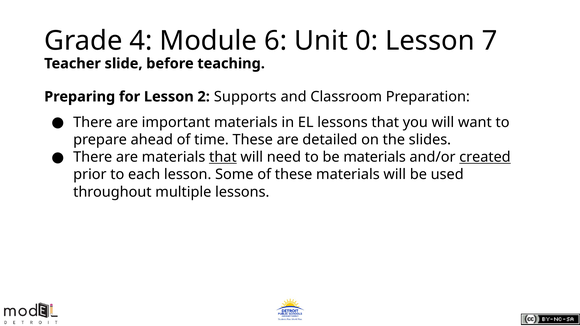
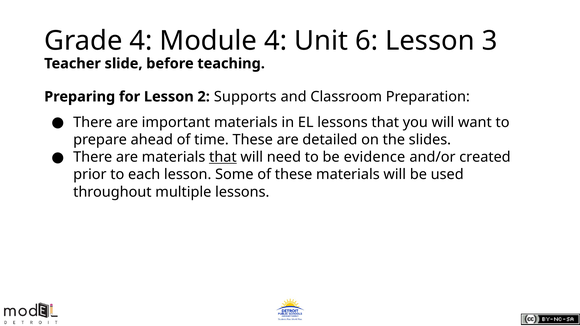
Module 6: 6 -> 4 (276, 41)
0: 0 -> 6 (367, 41)
7: 7 -> 3 (490, 41)
be materials: materials -> evidence (374, 157)
created underline: present -> none (485, 157)
